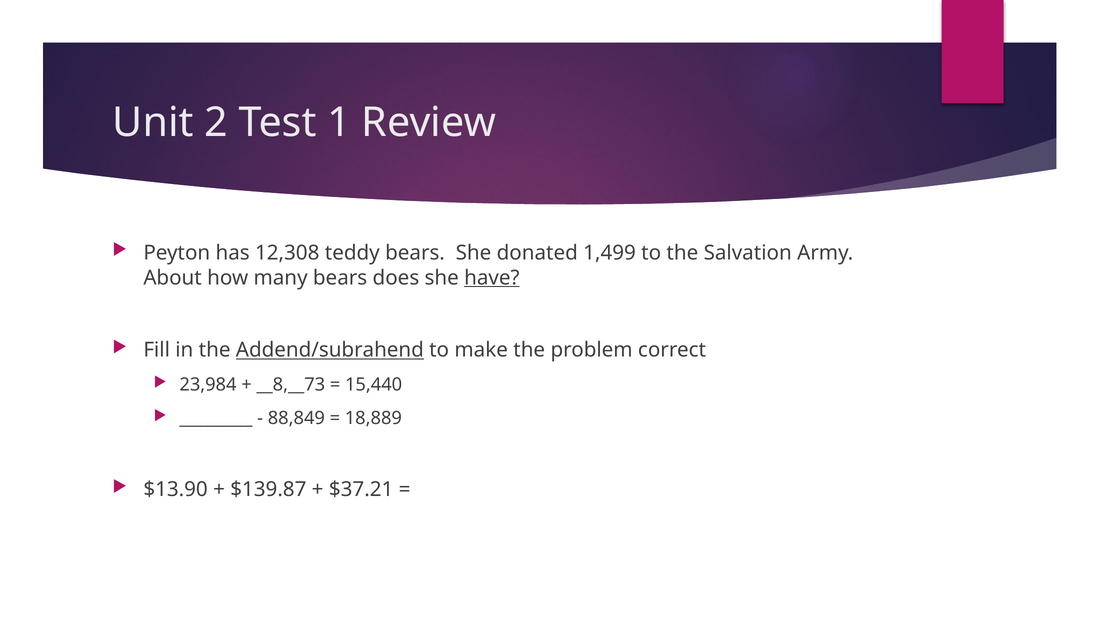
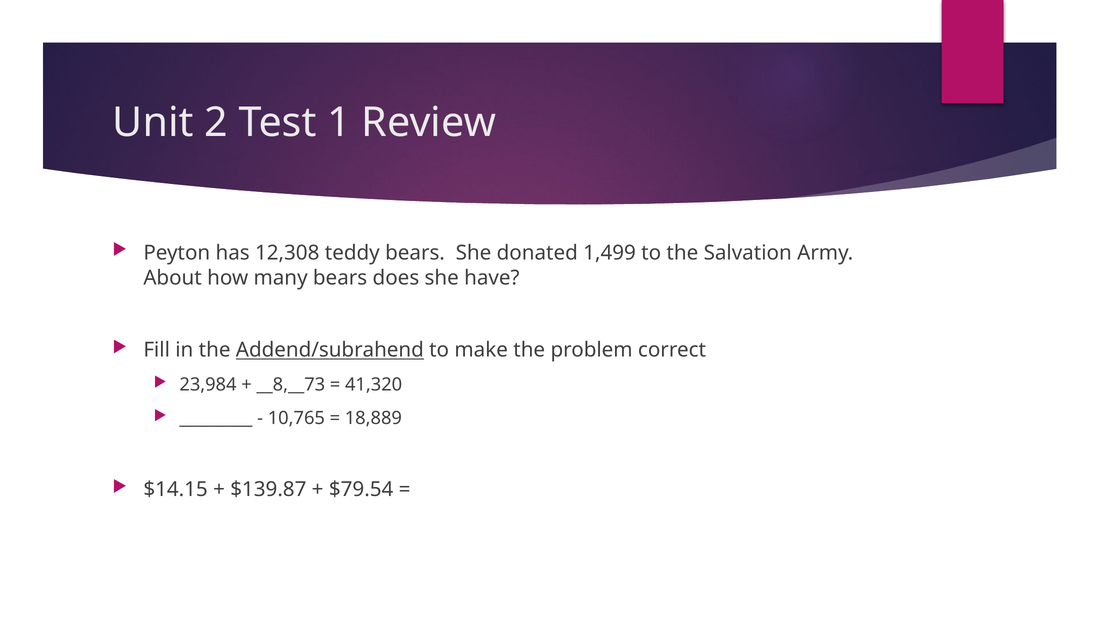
have underline: present -> none (492, 278)
15,440: 15,440 -> 41,320 (374, 385)
88,849: 88,849 -> 10,765 (296, 418)
$13.90: $13.90 -> $14.15 (176, 489)
$37.21: $37.21 -> $79.54 (361, 489)
